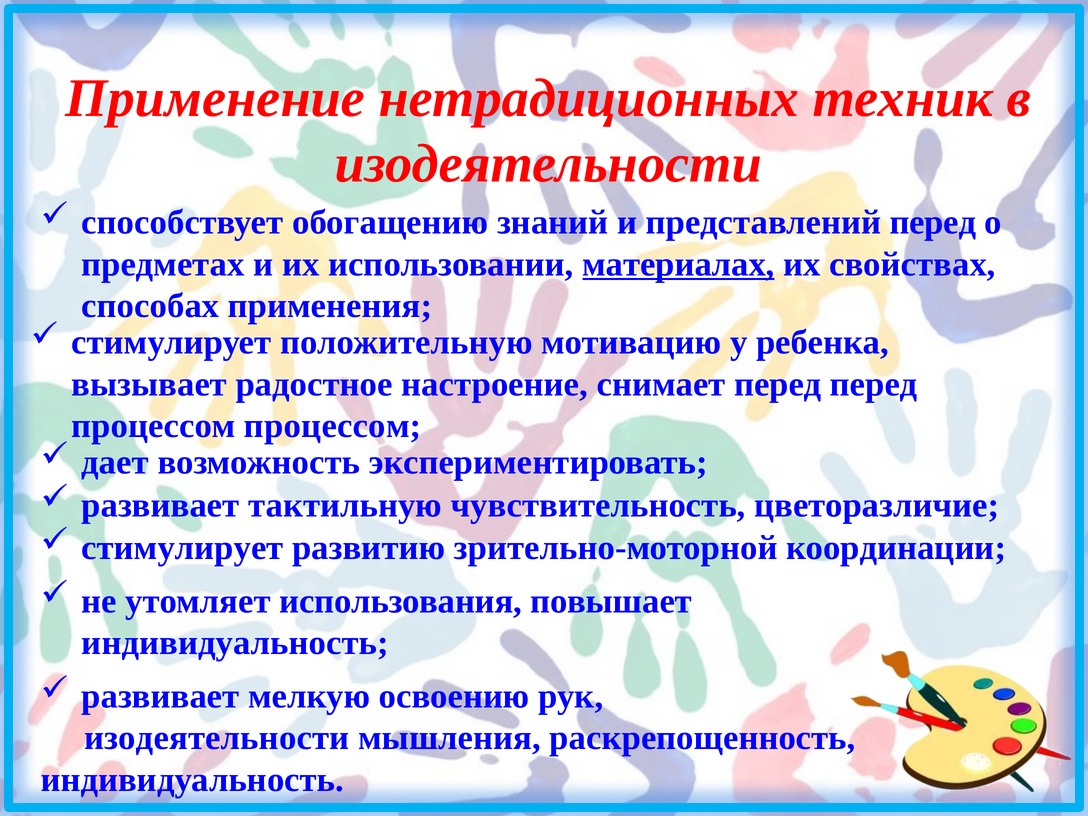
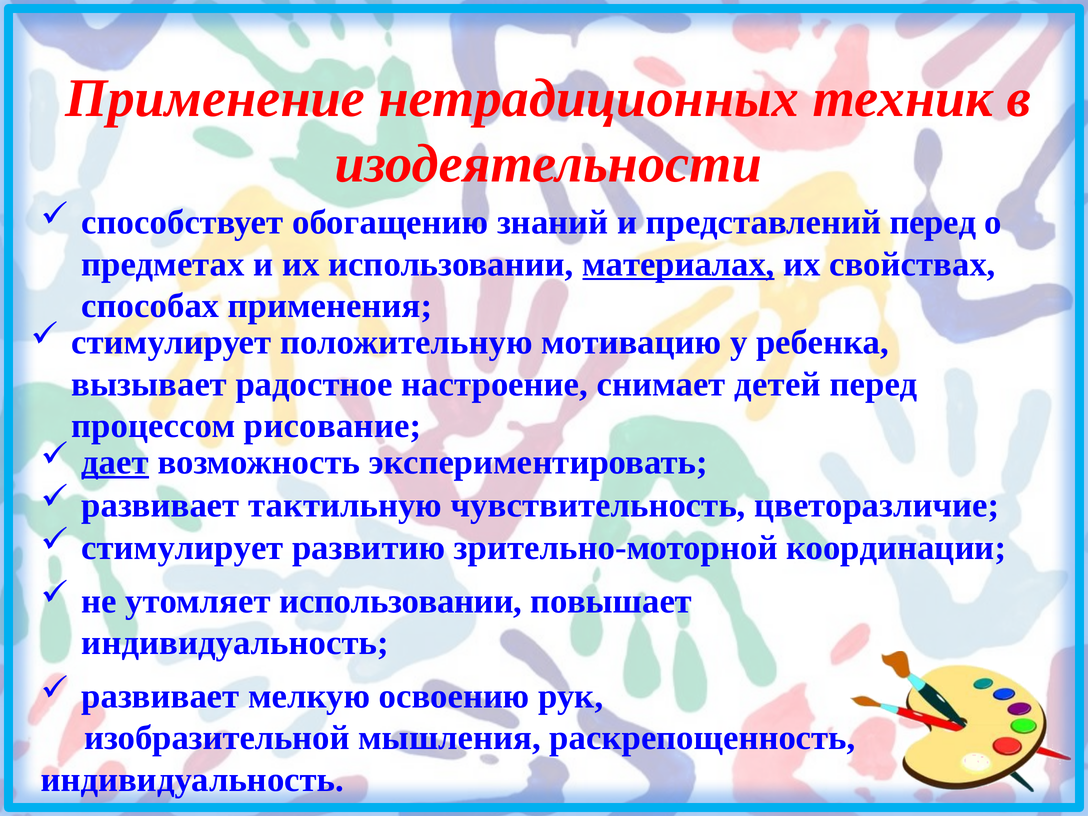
снимает перед: перед -> детей (778, 384)
процессом процессом: процессом -> рисование (333, 426)
дает underline: none -> present (115, 462)
утомляет использования: использования -> использовании (401, 601)
изодеятельности: изодеятельности -> изобразительной (217, 738)
